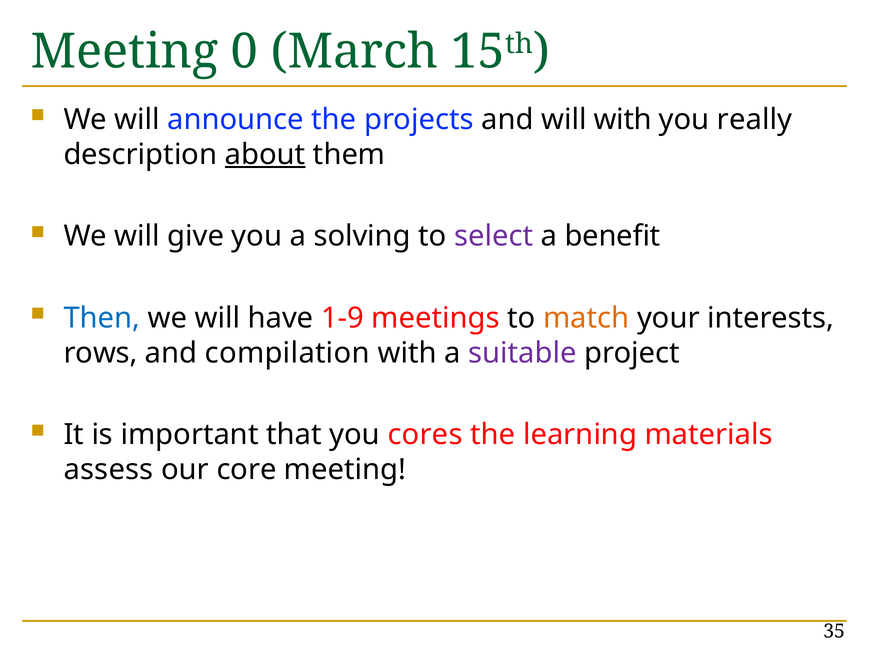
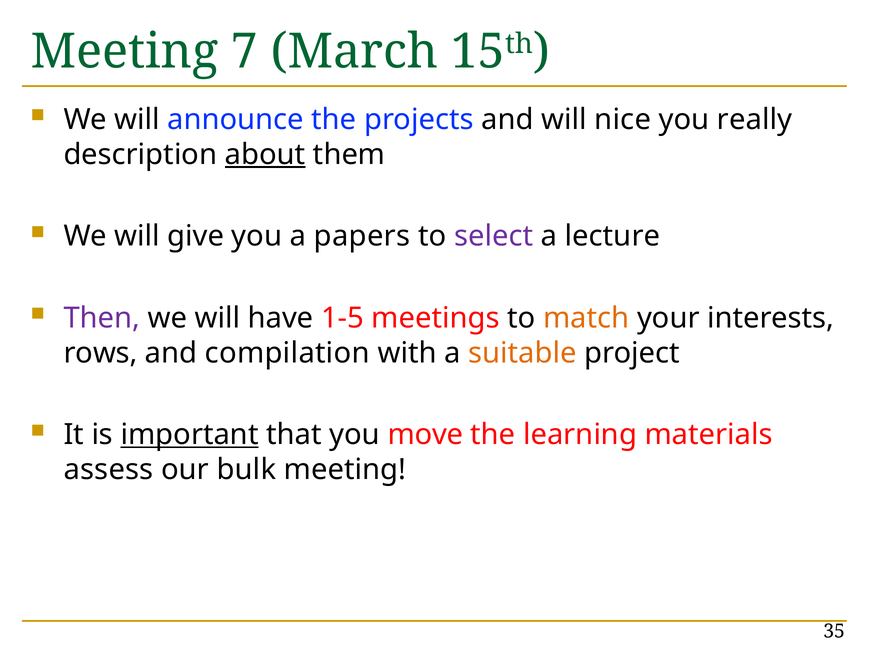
0: 0 -> 7 (245, 52)
will with: with -> nice (623, 120)
solving: solving -> papers (362, 236)
benefit: benefit -> lecture (612, 236)
Then colour: blue -> purple (102, 318)
1-9: 1-9 -> 1-5 (342, 318)
suitable colour: purple -> orange (522, 353)
important underline: none -> present (190, 435)
cores: cores -> move (425, 435)
core: core -> bulk (246, 470)
